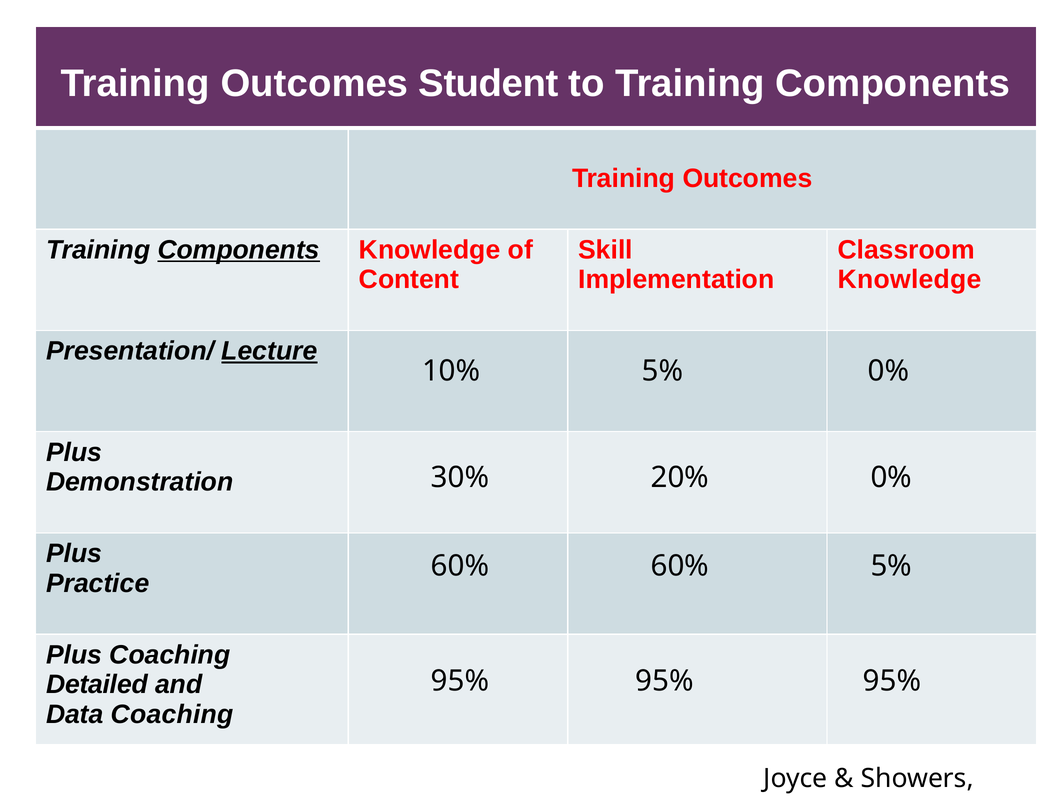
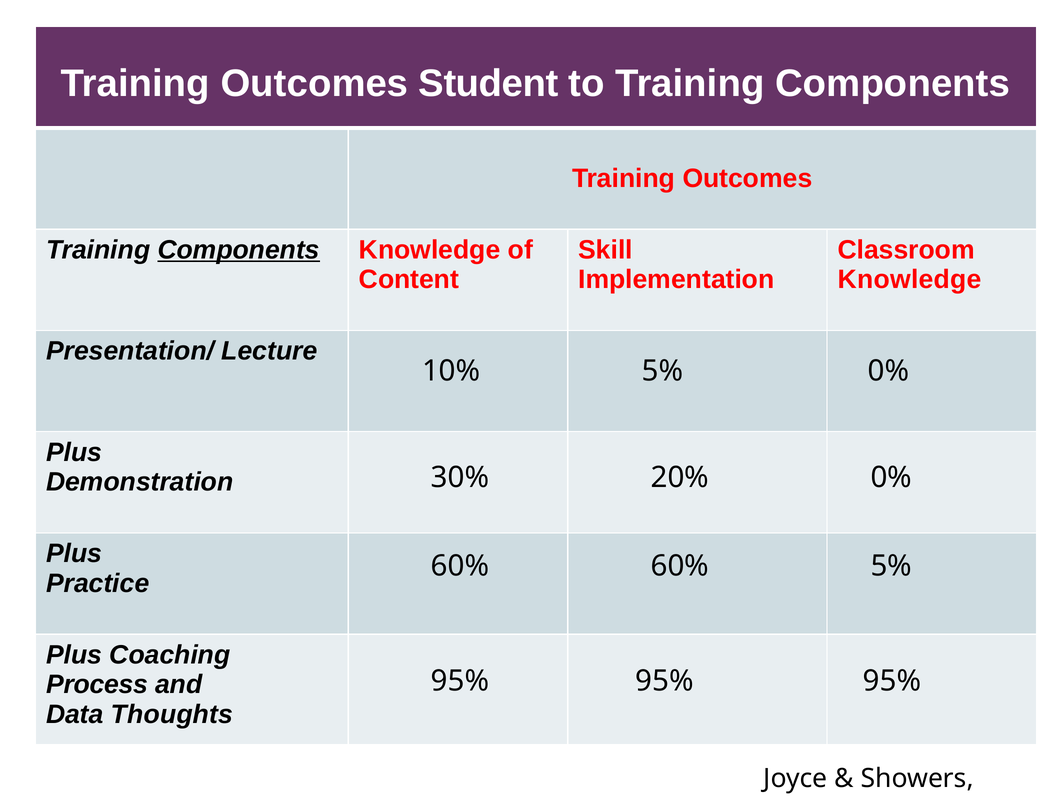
Lecture underline: present -> none (269, 351)
Detailed: Detailed -> Process (97, 684)
Data Coaching: Coaching -> Thoughts (172, 714)
